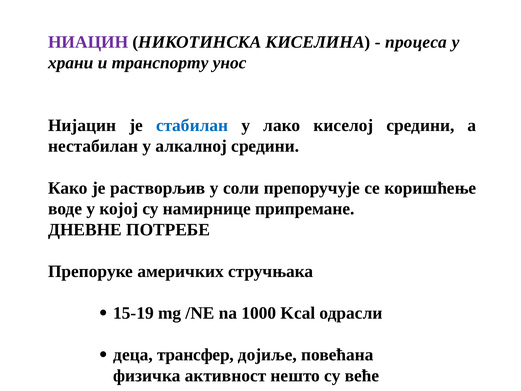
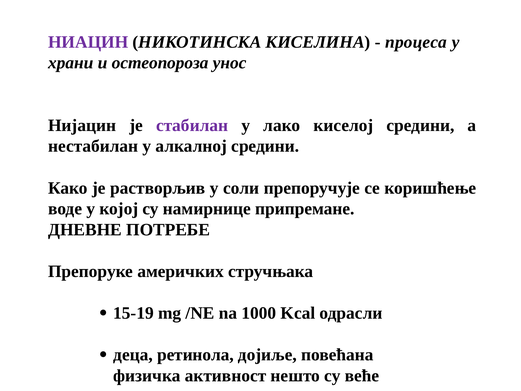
транспорту: транспорту -> остеопороза (160, 63)
стабилан colour: blue -> purple (192, 125)
трансфер: трансфер -> ретинола (195, 355)
